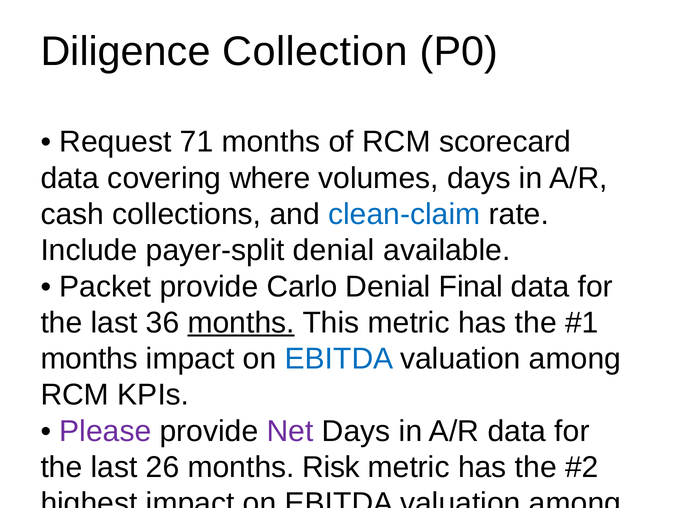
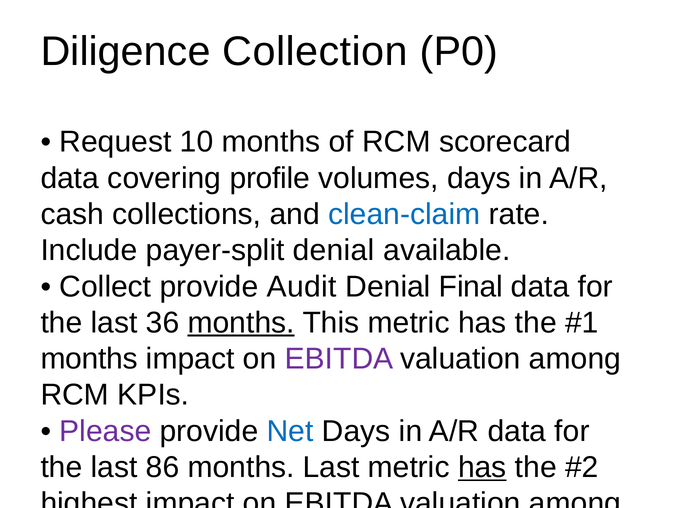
71: 71 -> 10 (197, 142)
where: where -> profile (270, 178)
Packet: Packet -> Collect (105, 286)
Carlo: Carlo -> Audit (302, 286)
EBITDA colour: blue -> purple (339, 359)
Net colour: purple -> blue (290, 431)
26: 26 -> 86 (163, 467)
months Risk: Risk -> Last (331, 467)
has underline: none -> present (482, 467)
